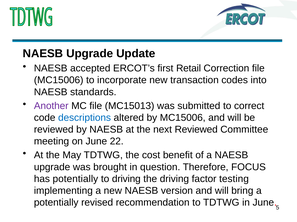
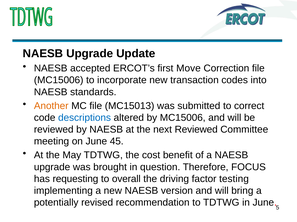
Retail: Retail -> Move (188, 69)
Another colour: purple -> orange (51, 106)
22: 22 -> 45 (117, 142)
has potentially: potentially -> requesting (75, 179)
to driving: driving -> overall (126, 179)
